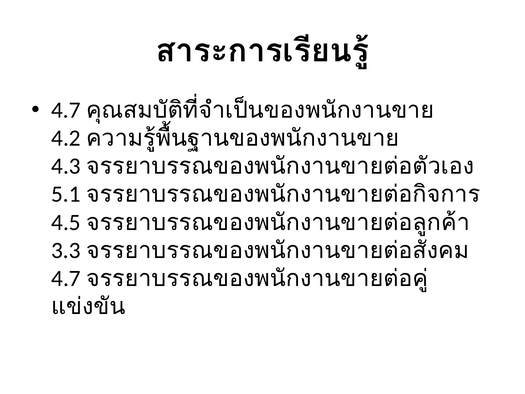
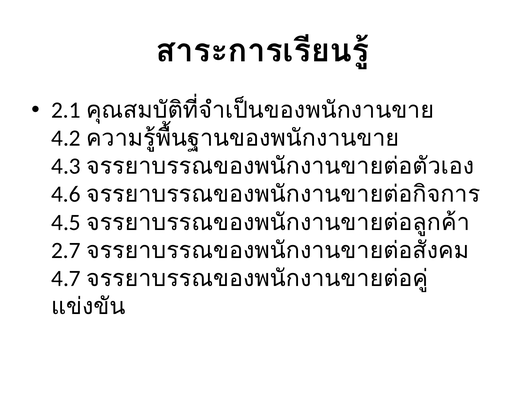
4.7: 4.7 -> 2.1 (66, 110)
5.1: 5.1 -> 4.6 (66, 194)
3.3: 3.3 -> 2.7 (66, 250)
